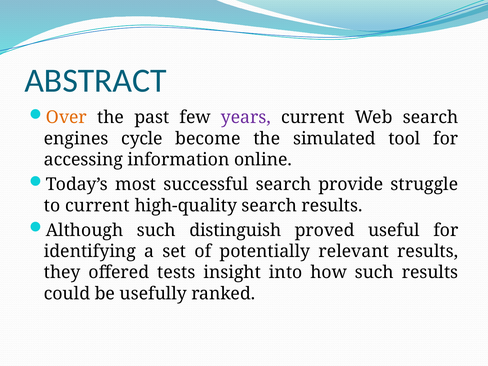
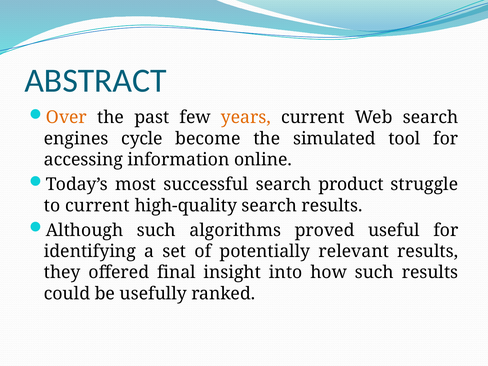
years colour: purple -> orange (246, 117)
provide: provide -> product (351, 184)
distinguish: distinguish -> algorithms (235, 230)
tests: tests -> final (176, 272)
